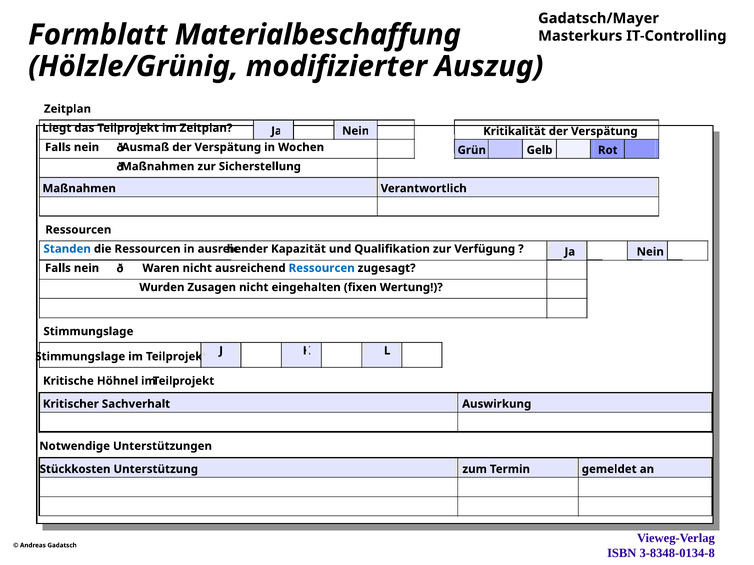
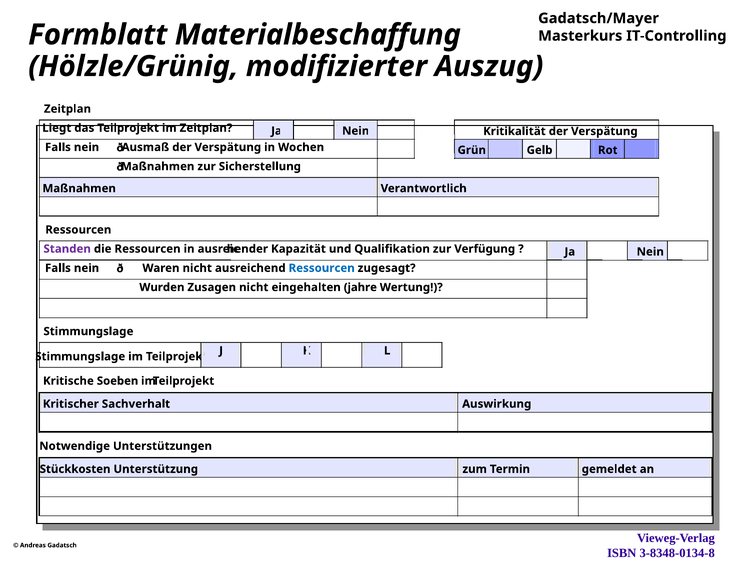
Standen colour: blue -> purple (67, 249)
fixen: fixen -> jahre (360, 288)
Höhnel: Höhnel -> Soeben (118, 381)
